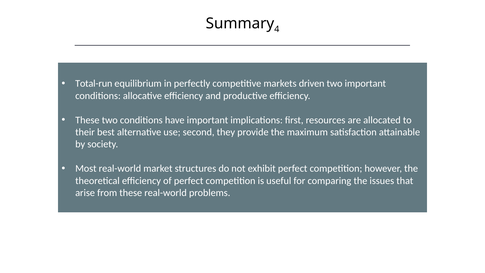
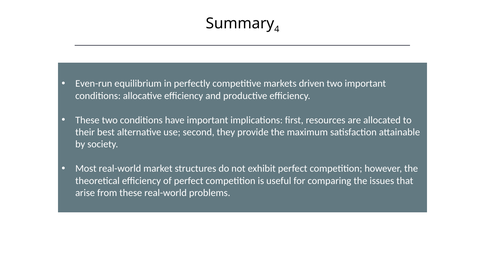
Total-run: Total-run -> Even-run (94, 84)
